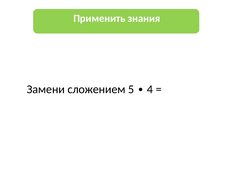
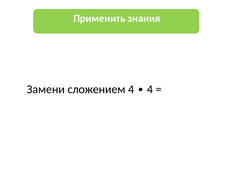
сложением 5: 5 -> 4 (131, 89)
